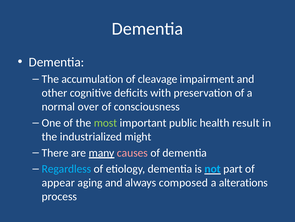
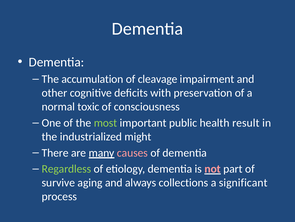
over: over -> toxic (88, 106)
Regardless colour: light blue -> light green (66, 168)
not colour: light blue -> pink (213, 168)
appear: appear -> survive (58, 182)
composed: composed -> collections (183, 182)
alterations: alterations -> significant (243, 182)
